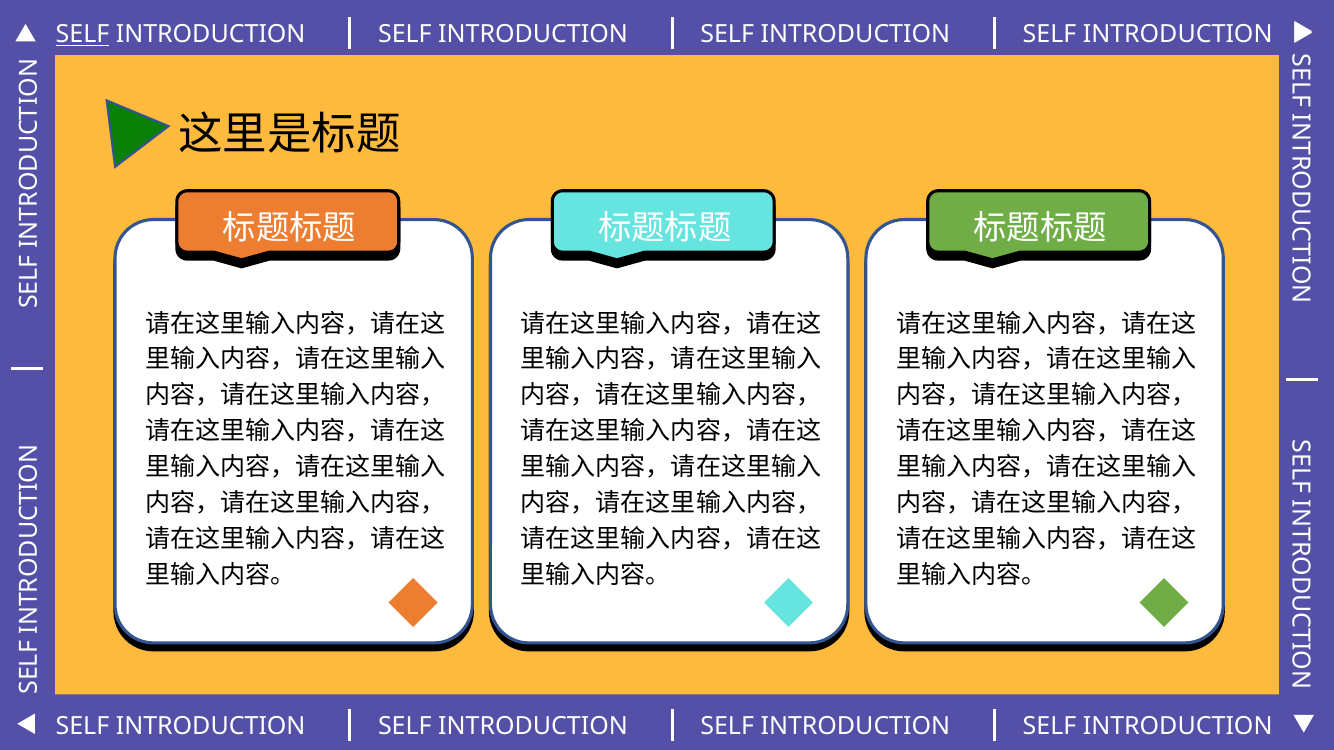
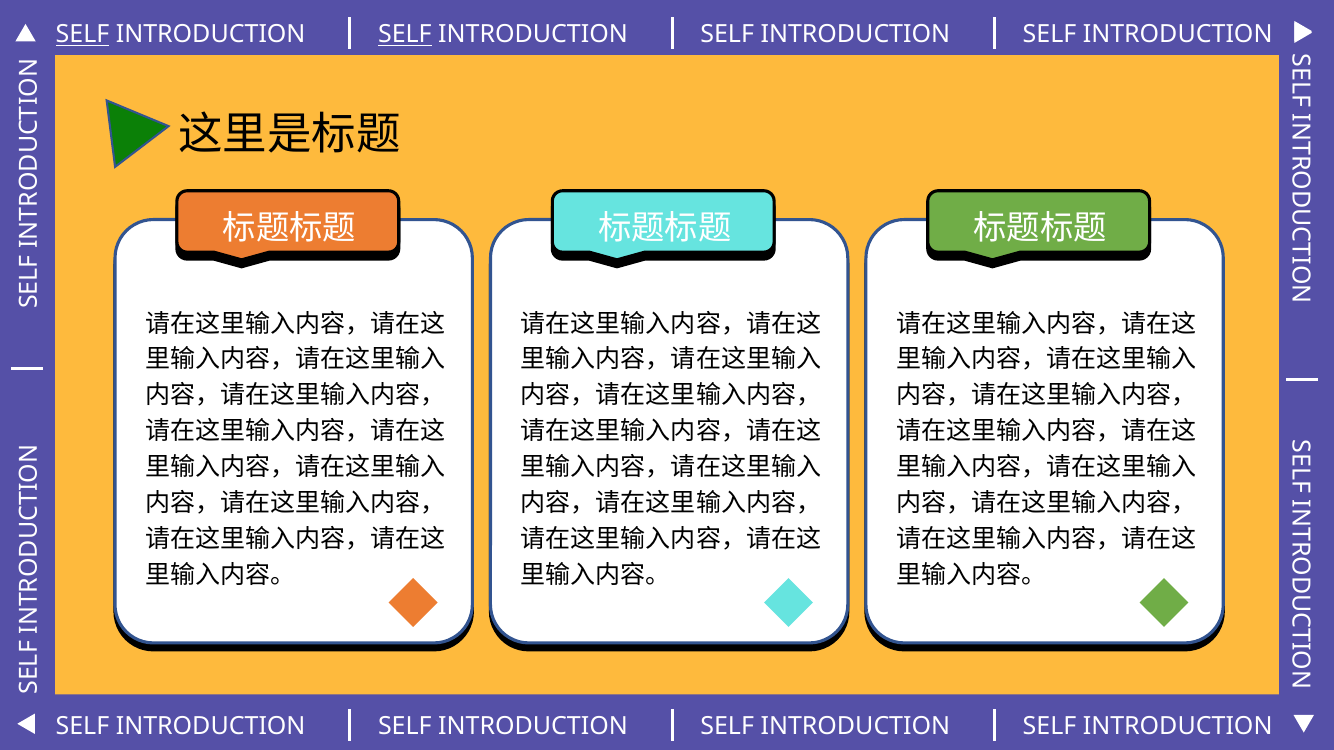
SELF underline: none -> present (405, 35)
